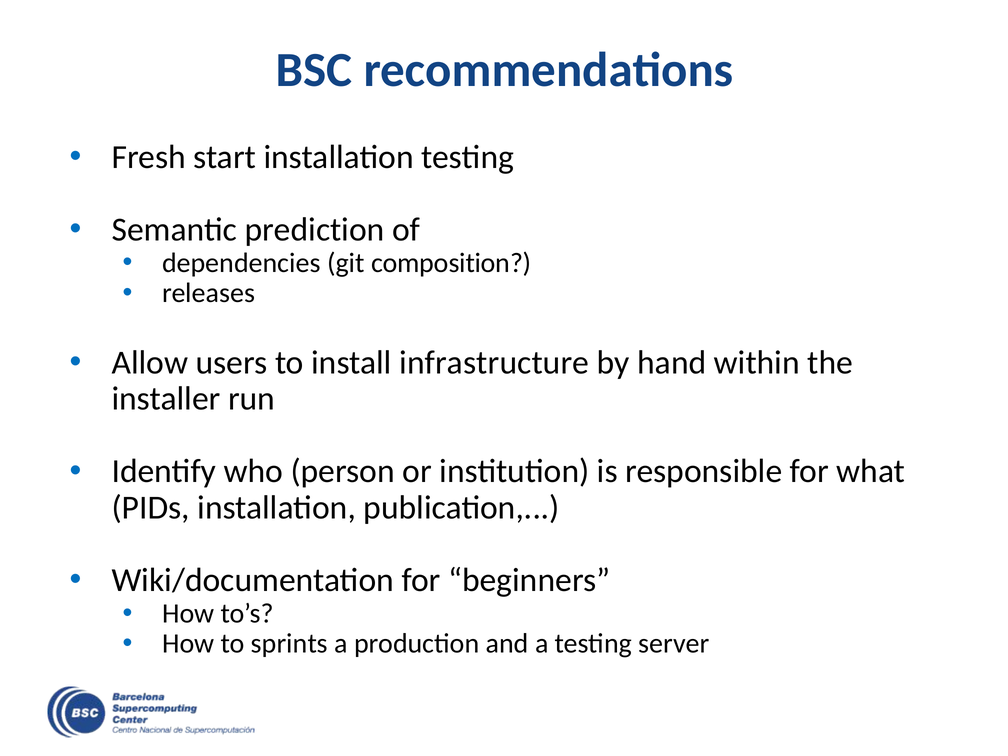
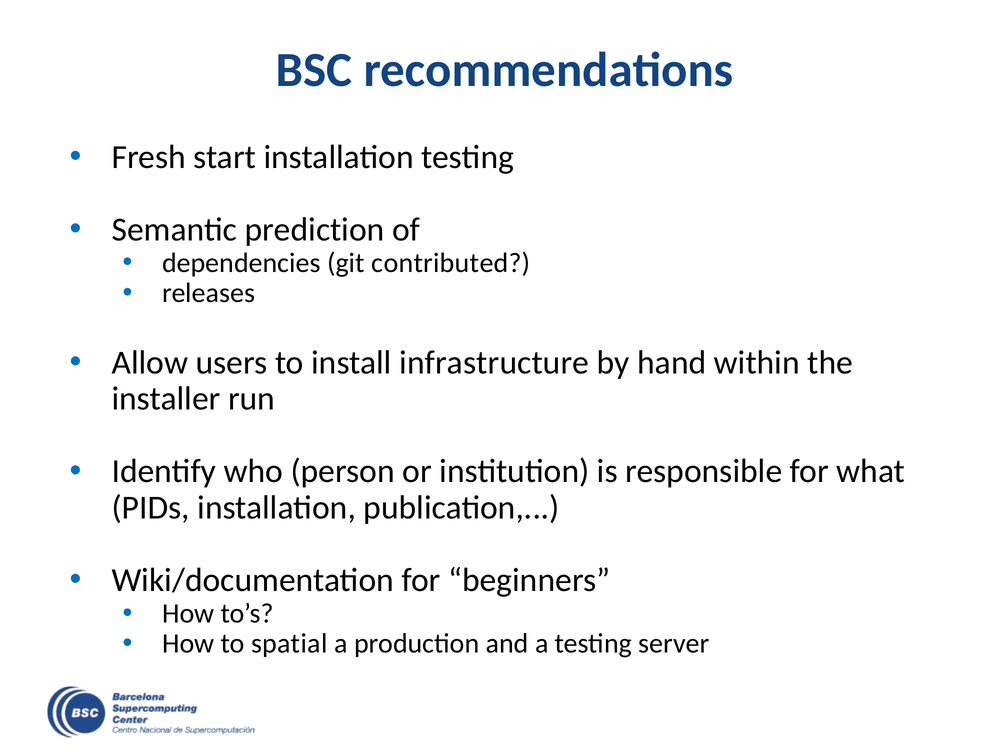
composition: composition -> contributed (451, 263)
sprints: sprints -> spatial (289, 644)
